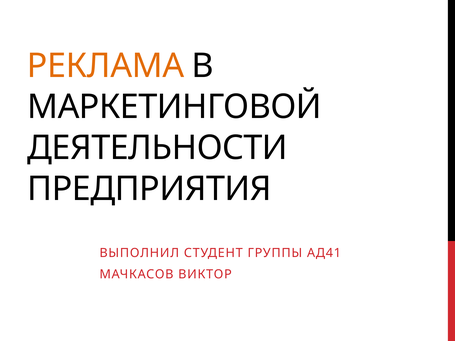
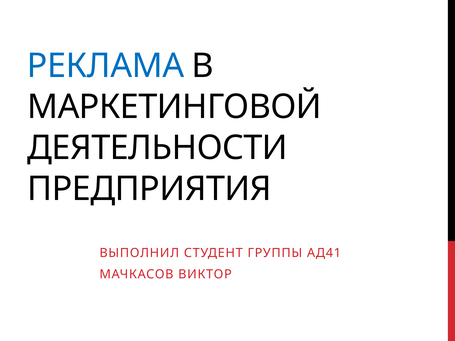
РЕКЛАМА colour: orange -> blue (106, 66)
